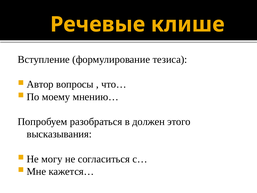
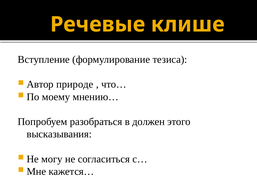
вопросы: вопросы -> природе (75, 84)
